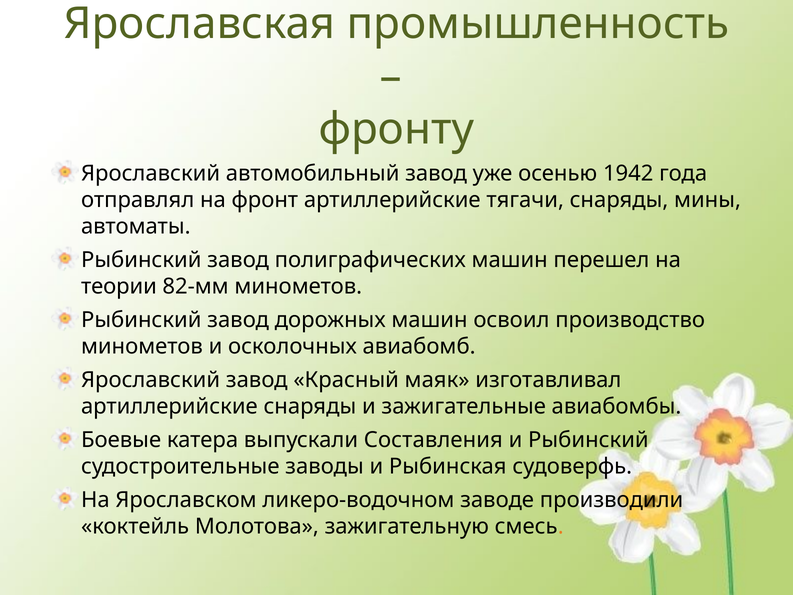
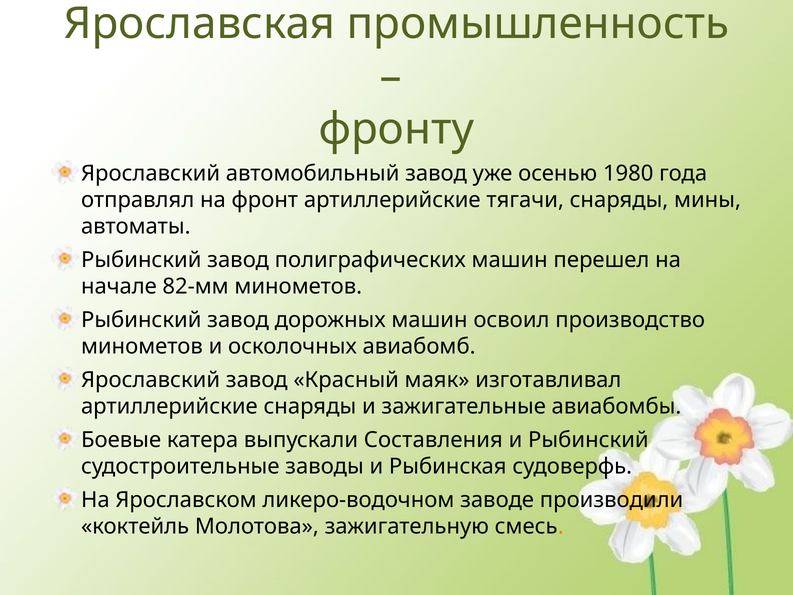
1942: 1942 -> 1980 (628, 174)
теории: теории -> начале (119, 286)
